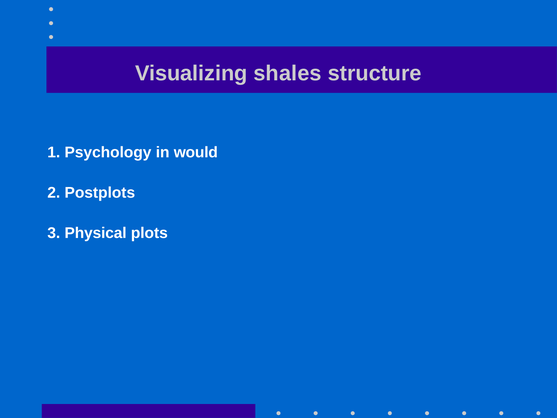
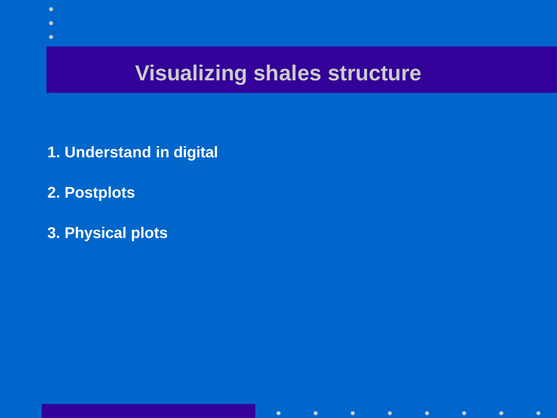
Psychology: Psychology -> Understand (108, 152)
would: would -> digital (196, 152)
